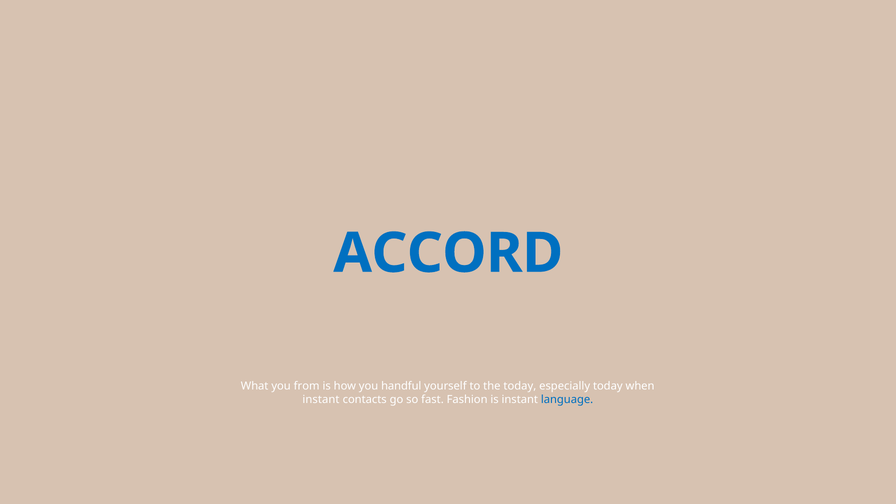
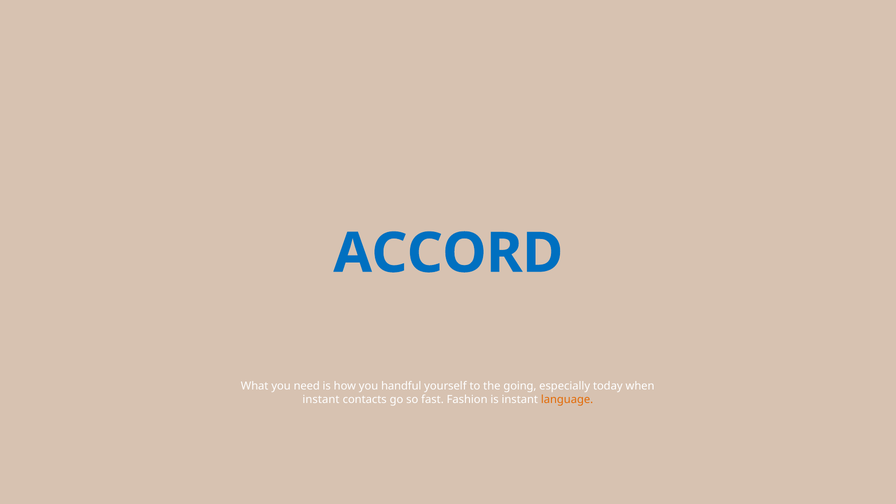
from: from -> need (307, 386)
the today: today -> going (520, 386)
language colour: blue -> orange (567, 399)
